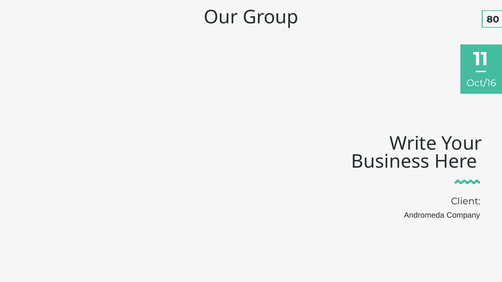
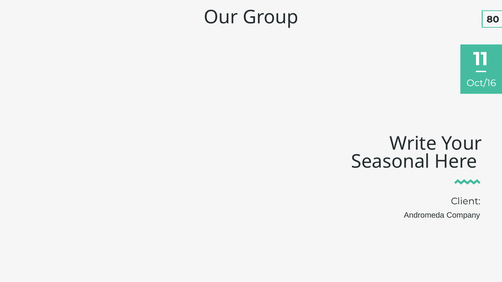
Business: Business -> Seasonal (390, 162)
